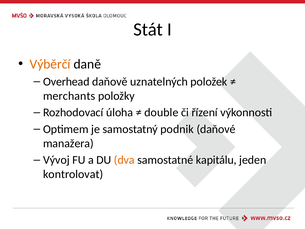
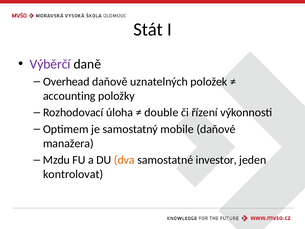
Výběrčí colour: orange -> purple (50, 64)
merchants: merchants -> accounting (69, 96)
podnik: podnik -> mobile (177, 129)
Vývoj: Vývoj -> Mzdu (56, 160)
kapitálu: kapitálu -> investor (216, 160)
